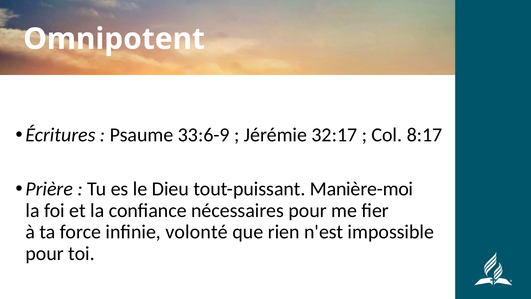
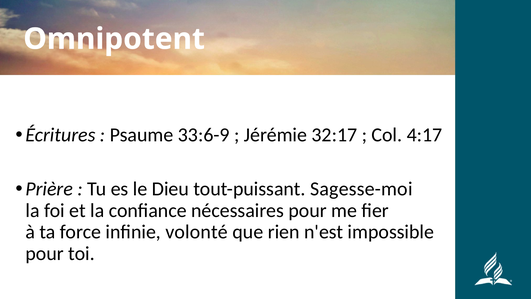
8:17: 8:17 -> 4:17 (424, 135)
Manière-moi: Manière-moi -> Sagesse-moi (361, 189)
